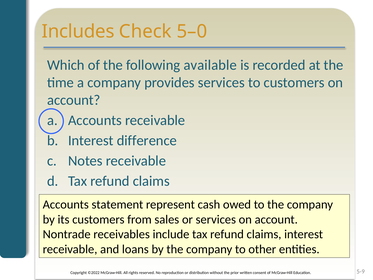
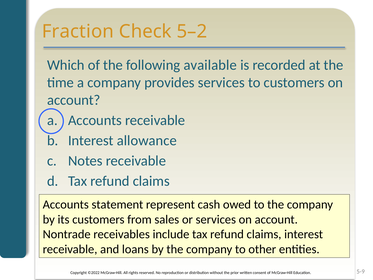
Includes: Includes -> Fraction (78, 32)
5–0: 5–0 -> 5–2 (192, 32)
difference: difference -> allowance (147, 140)
